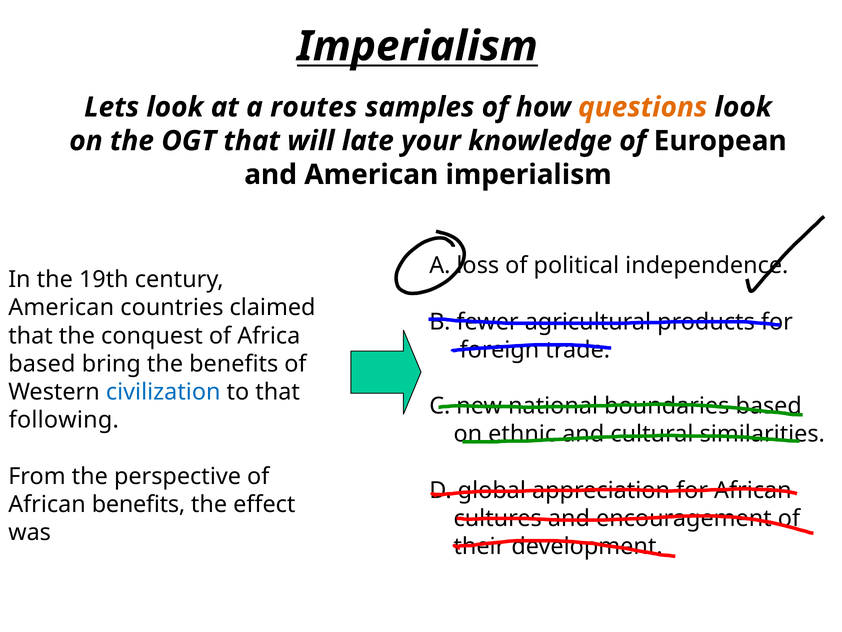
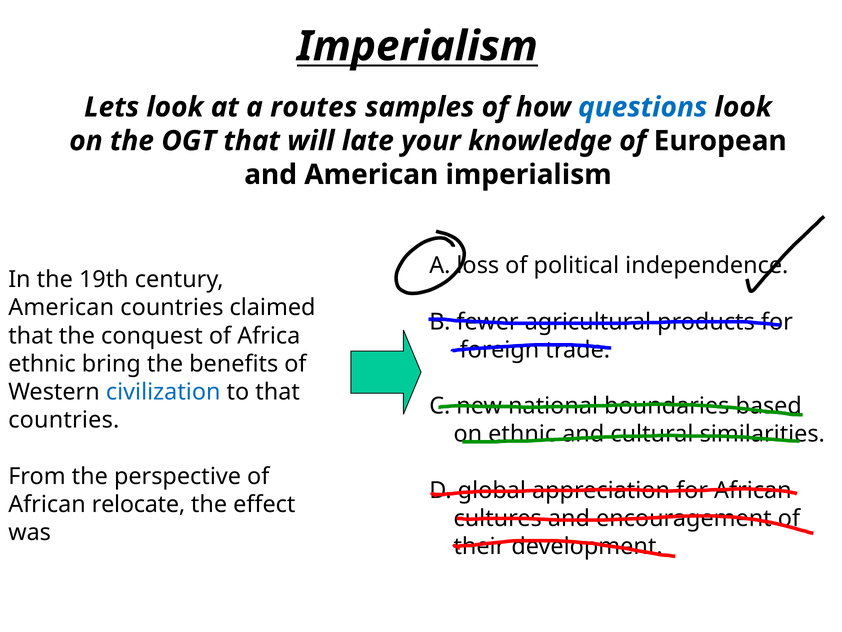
questions colour: orange -> blue (643, 107)
based: based -> ethnic (42, 364)
following: following -> countries (64, 420)
African benefits: benefits -> relocate (138, 504)
